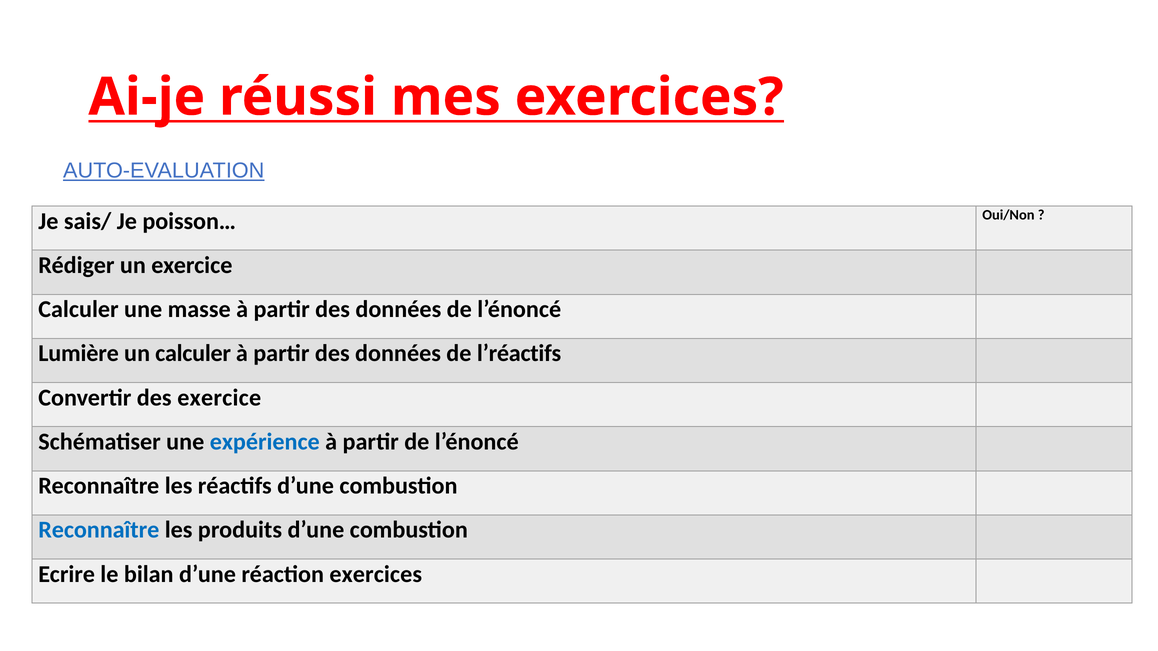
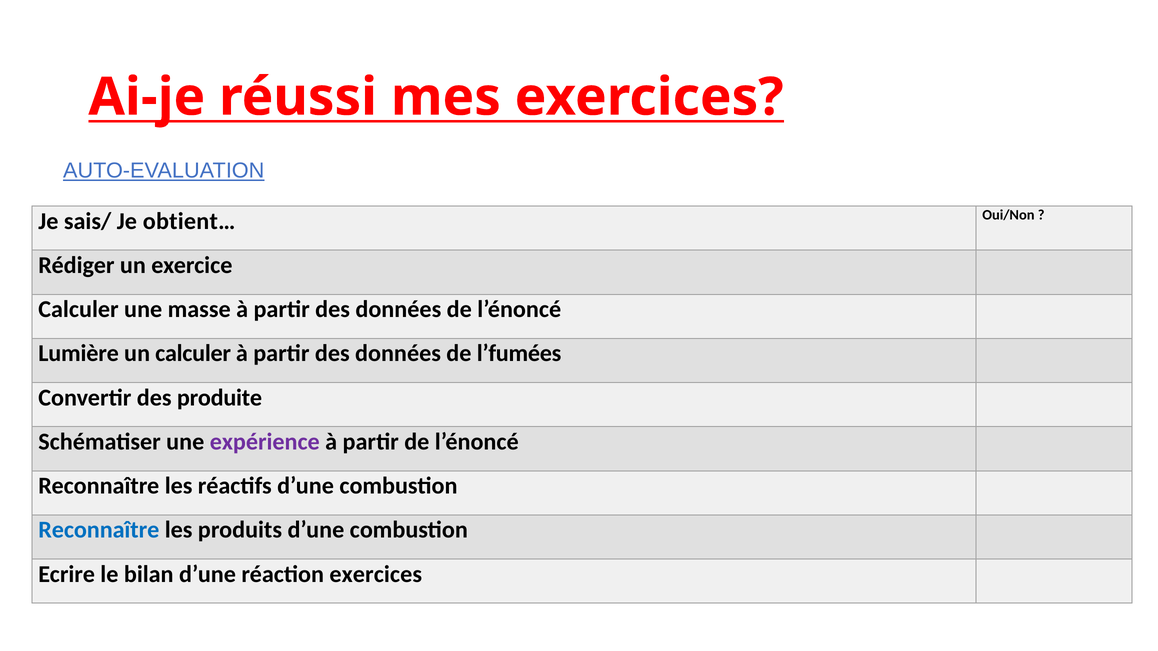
poisson…: poisson… -> obtient… (189, 221)
l’réactifs: l’réactifs -> l’fumées (519, 354)
des exercice: exercice -> produite (219, 398)
expérience colour: blue -> purple (265, 442)
